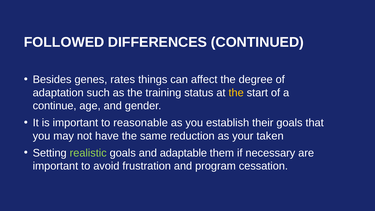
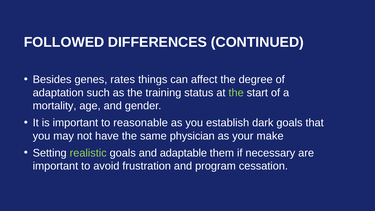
the colour: yellow -> light green (236, 93)
continue: continue -> mortality (55, 106)
their: their -> dark (263, 123)
reduction: reduction -> physician (192, 136)
taken: taken -> make (270, 136)
